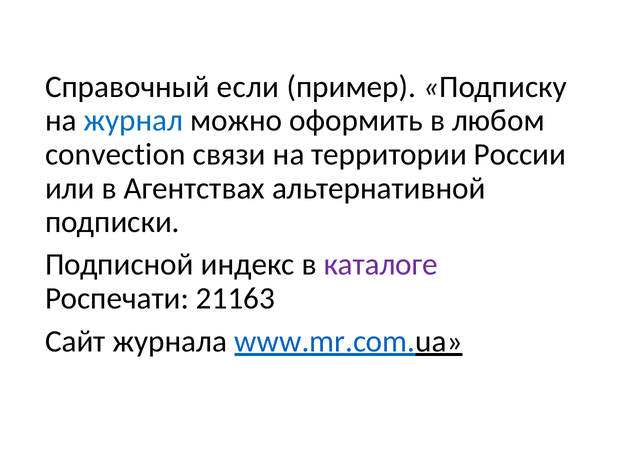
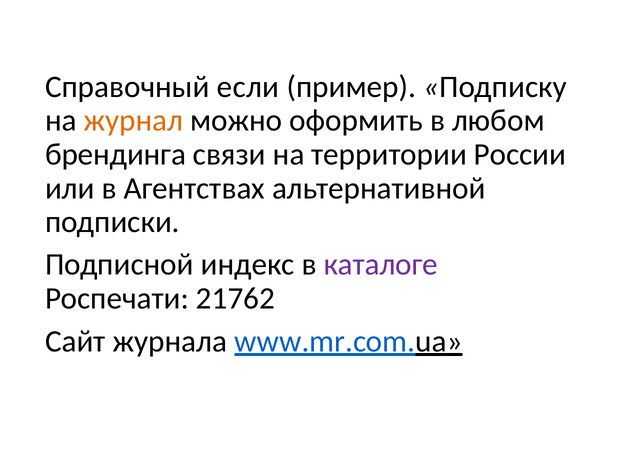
журнал colour: blue -> orange (133, 121)
convection: convection -> брендинга (116, 154)
21163: 21163 -> 21762 (236, 298)
